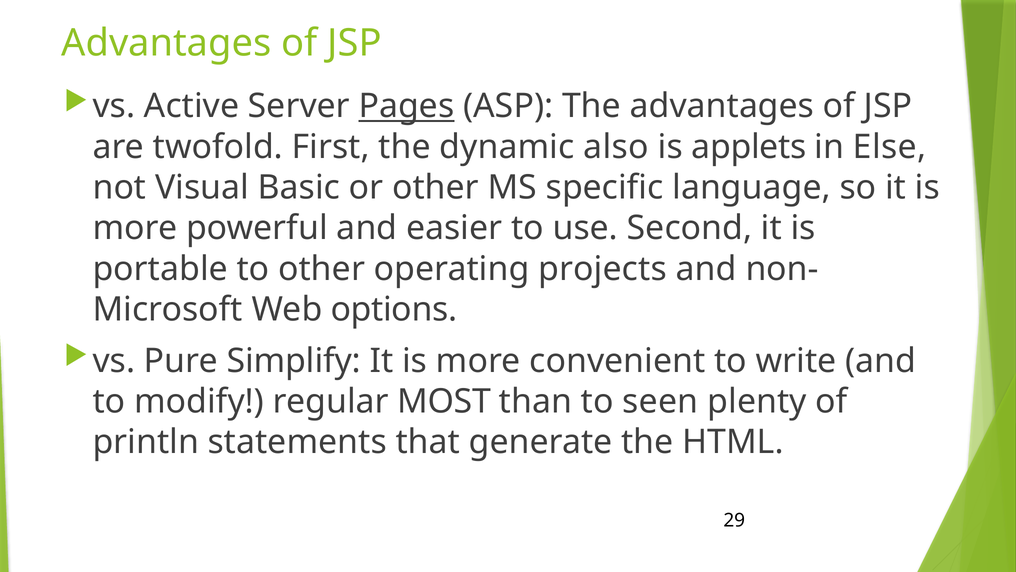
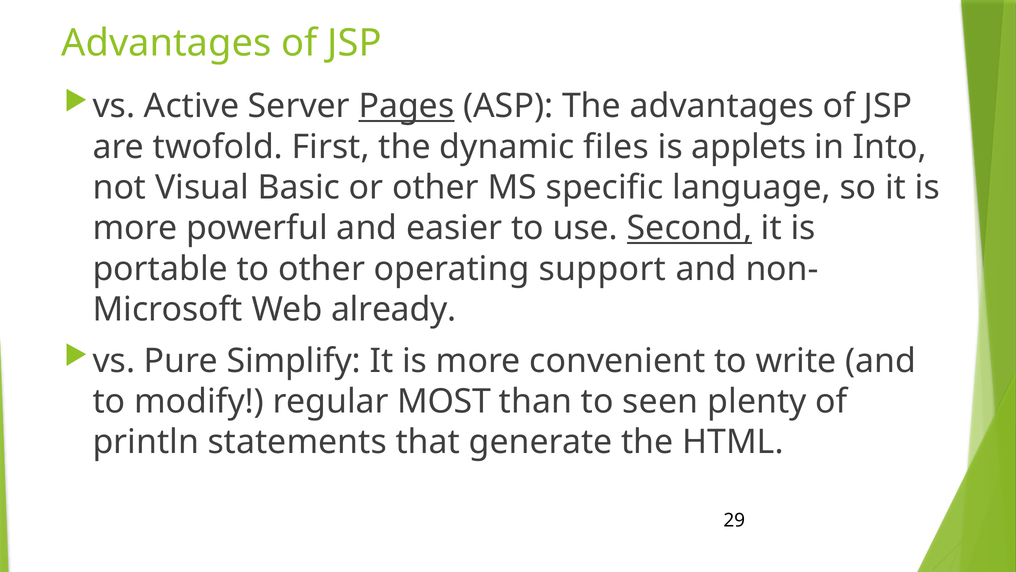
also: also -> files (616, 147)
Else: Else -> Into (890, 147)
Second underline: none -> present (689, 228)
projects: projects -> support (602, 269)
options: options -> already (394, 309)
